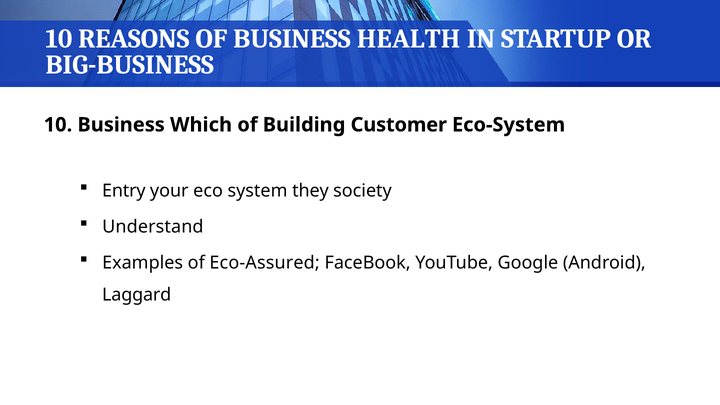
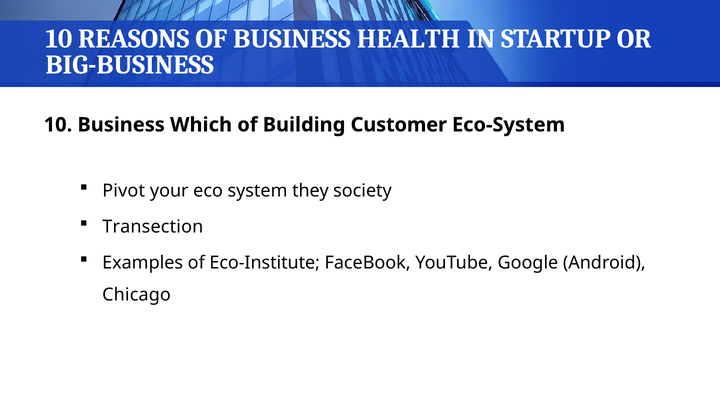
Entry: Entry -> Pivot (124, 191)
Understand: Understand -> Transection (153, 227)
Eco-Assured: Eco-Assured -> Eco-Institute (265, 263)
Laggard: Laggard -> Chicago (137, 295)
